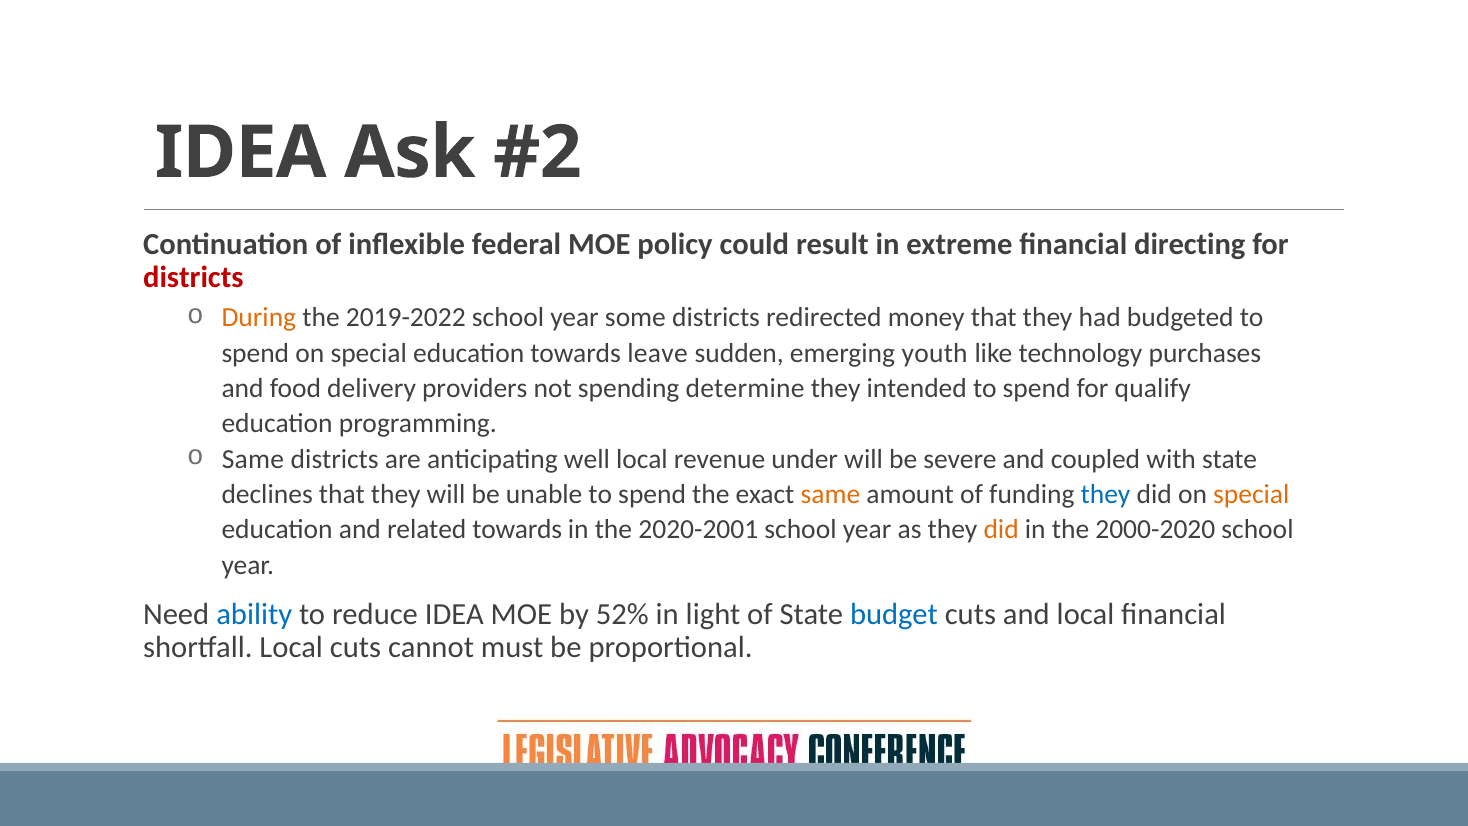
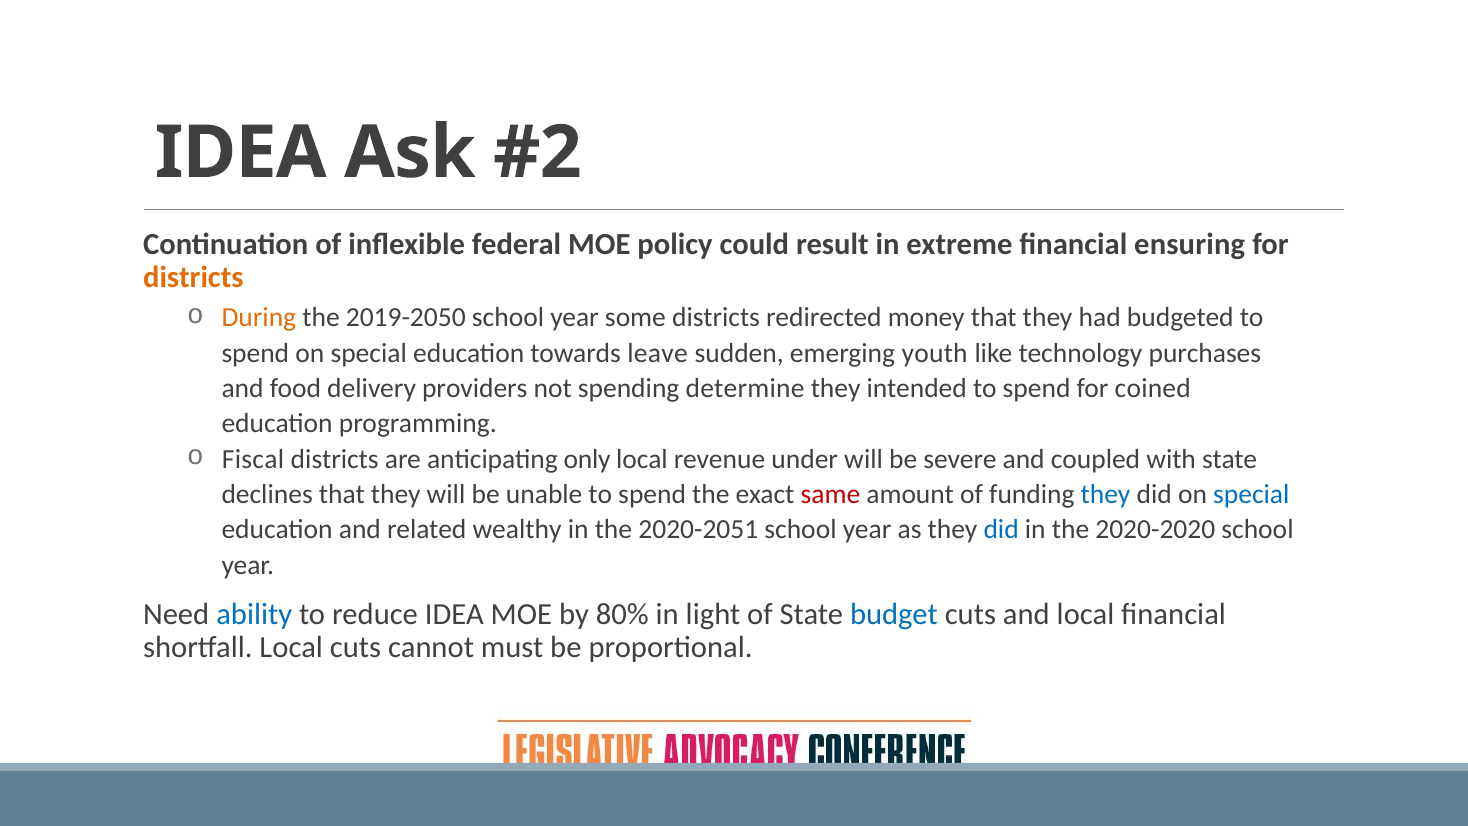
directing: directing -> ensuring (1190, 244)
districts colour: red -> orange (193, 277)
2019-2022: 2019-2022 -> 2019-2050 (406, 318)
qualify: qualify -> coined (1153, 388)
Same: Same -> Fiscal (253, 459)
well: well -> only (587, 459)
same colour: orange -> red (830, 494)
special colour: orange -> blue (1251, 494)
related towards: towards -> wealthy (517, 530)
2020-2001: 2020-2001 -> 2020-2051 (698, 530)
did colour: orange -> blue (1001, 530)
2000-2020: 2000-2020 -> 2020-2020 (1155, 530)
52%: 52% -> 80% (622, 614)
